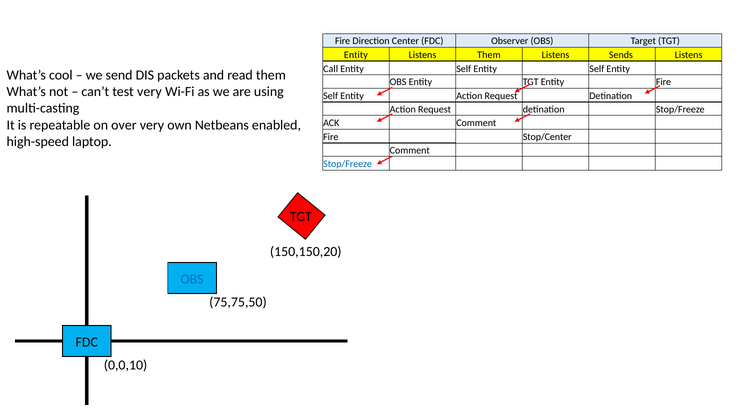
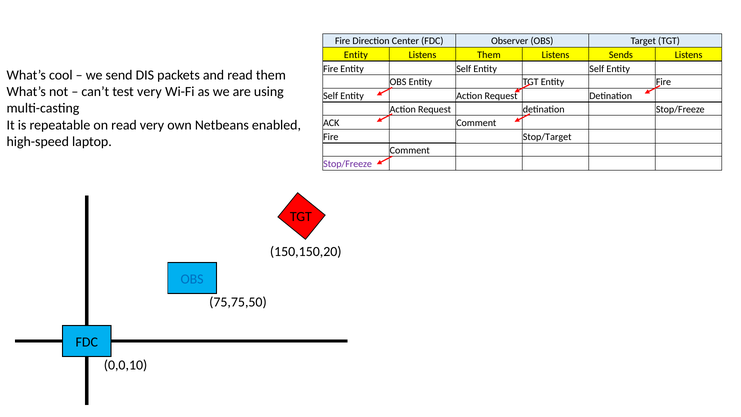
Call: Call -> Fire (331, 69)
on over: over -> read (124, 125)
Stop/Center: Stop/Center -> Stop/Target (547, 137)
Stop/Freeze colour: blue -> purple (348, 164)
